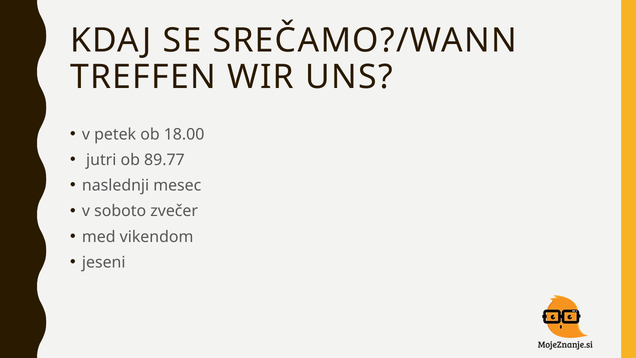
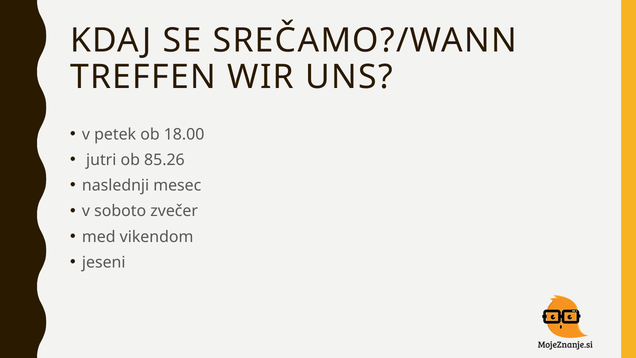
89.77: 89.77 -> 85.26 (164, 160)
